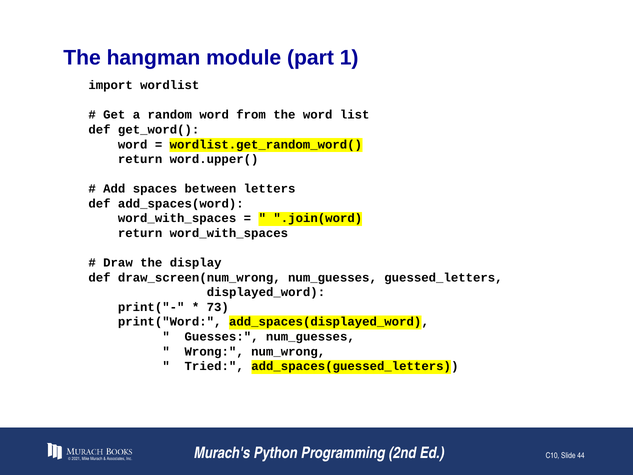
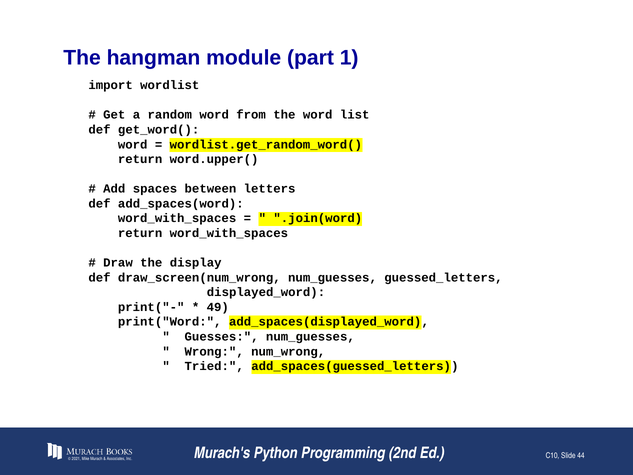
73: 73 -> 49 (218, 307)
